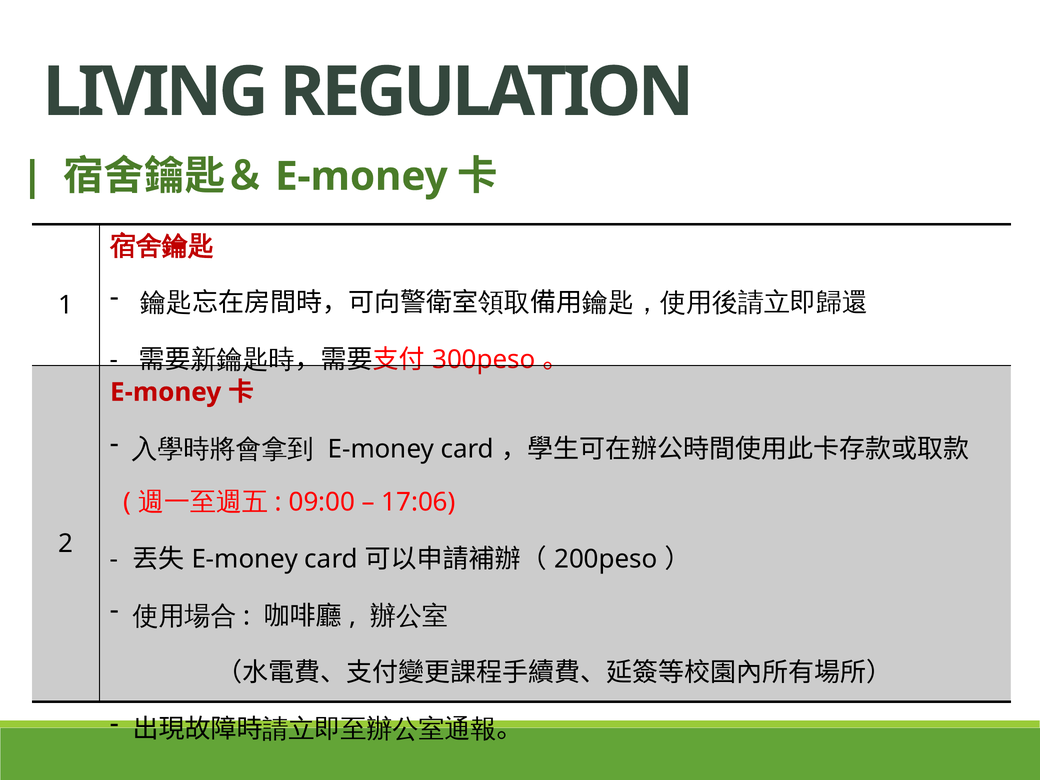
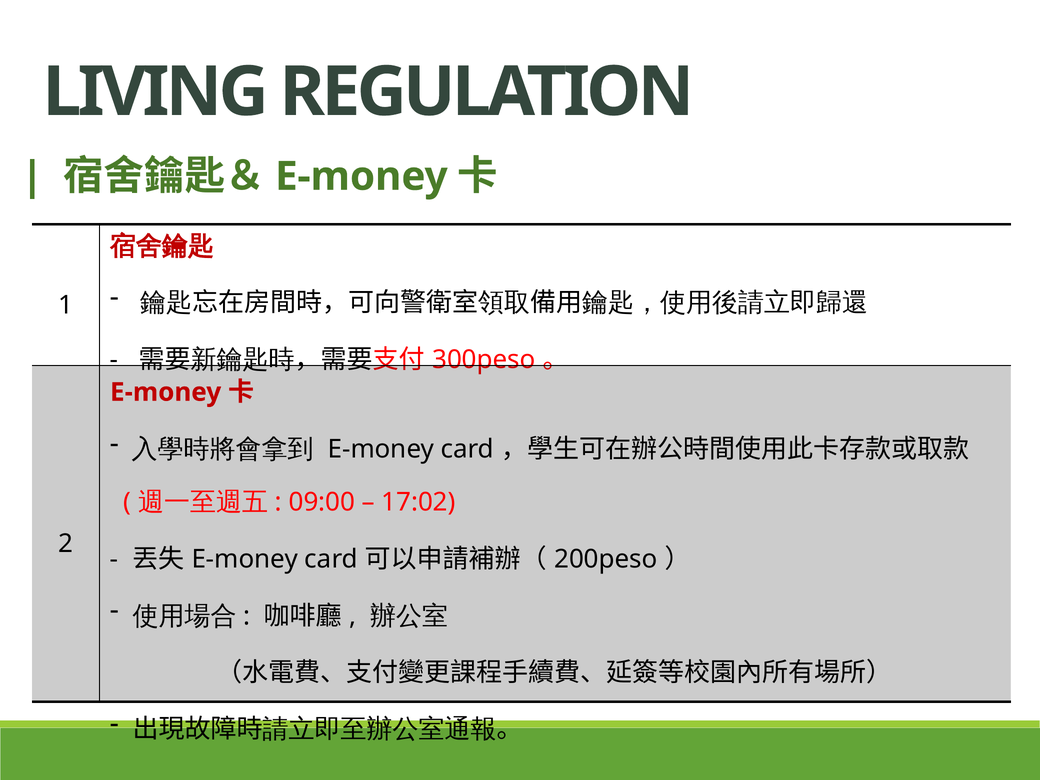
17:06: 17:06 -> 17:02 (418, 502)
